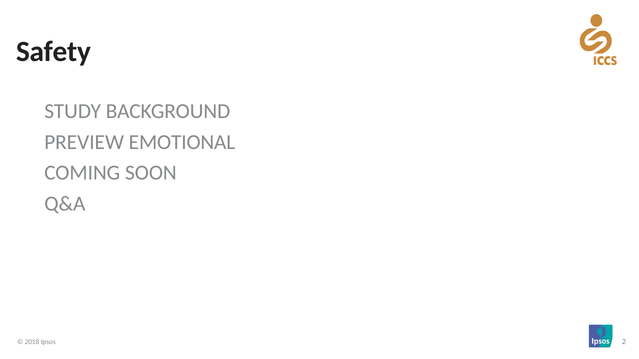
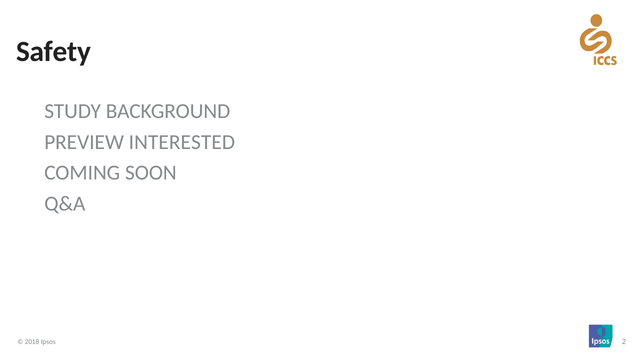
EMOTIONAL: EMOTIONAL -> INTERESTED (182, 142)
